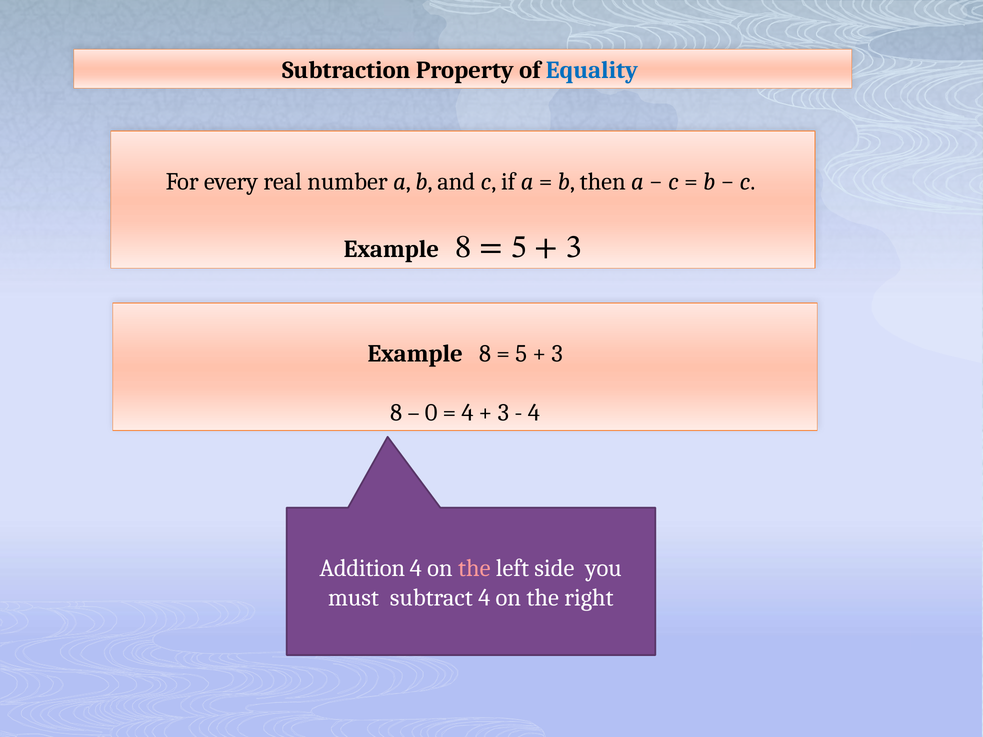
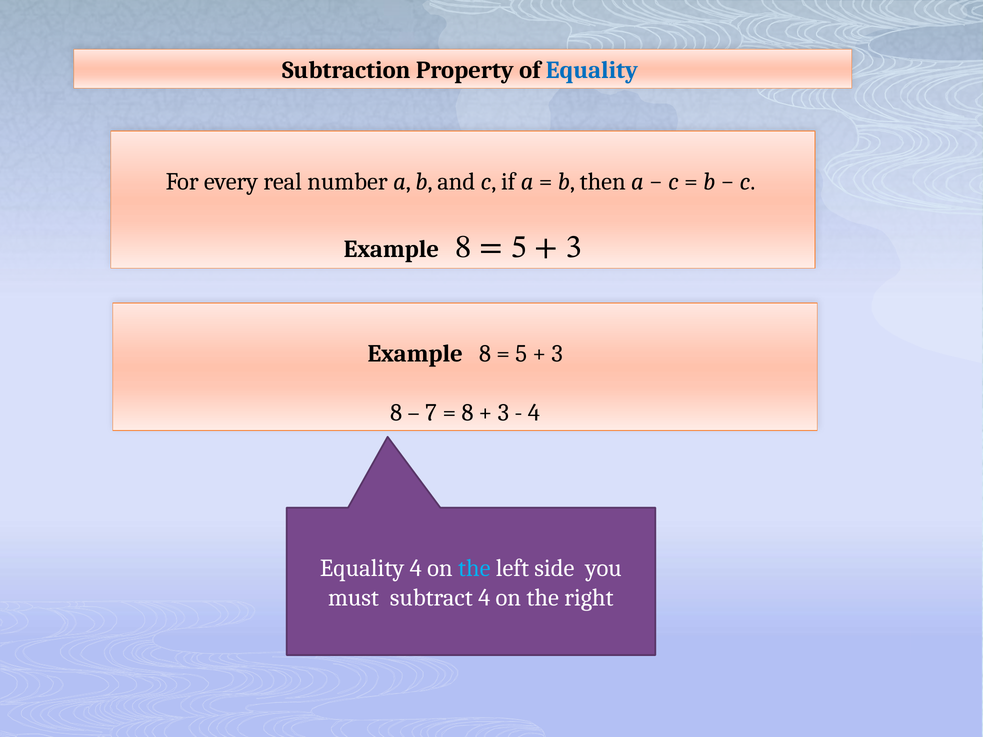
0: 0 -> 7 (431, 413)
4: 4 -> 8 (468, 413)
Addition: Addition -> Equality (362, 569)
the colour: pink -> light blue (474, 569)
